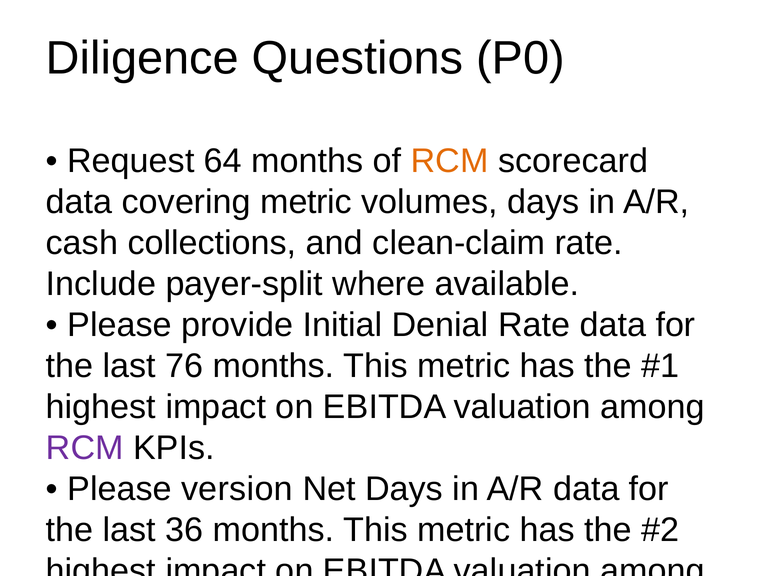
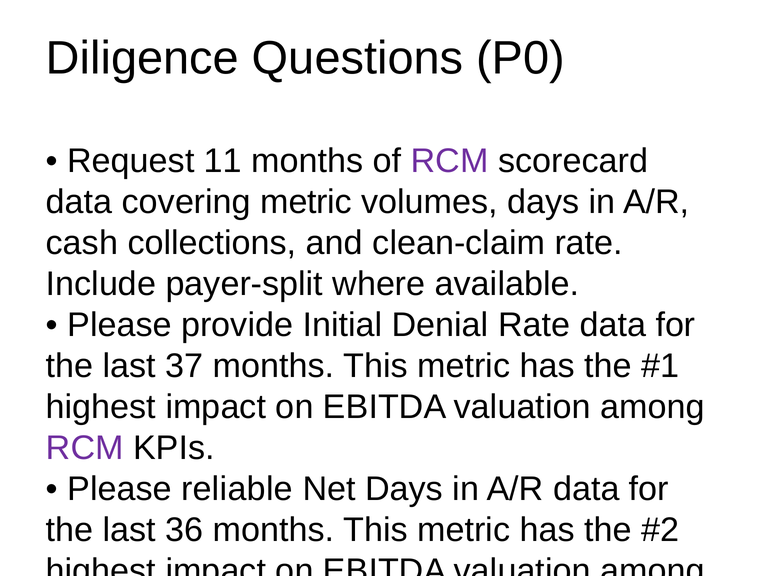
64: 64 -> 11 (223, 161)
RCM colour: orange -> purple (450, 161)
76: 76 -> 37 (184, 366)
version: version -> reliable (237, 489)
